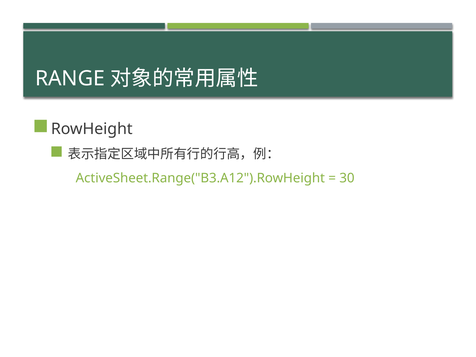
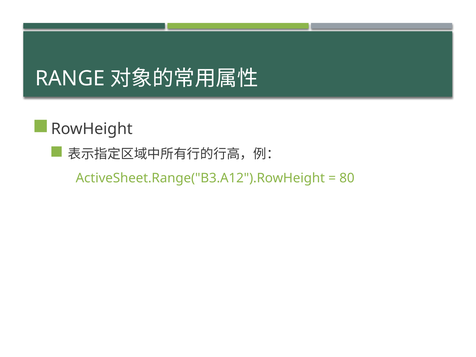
30: 30 -> 80 (347, 178)
